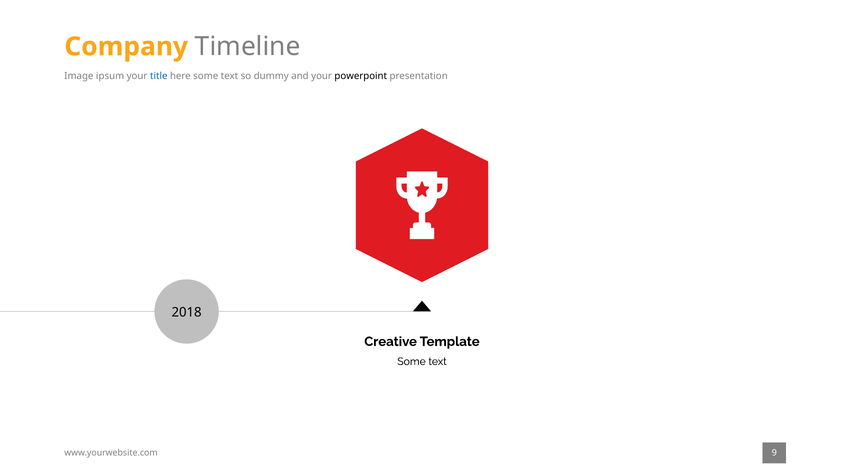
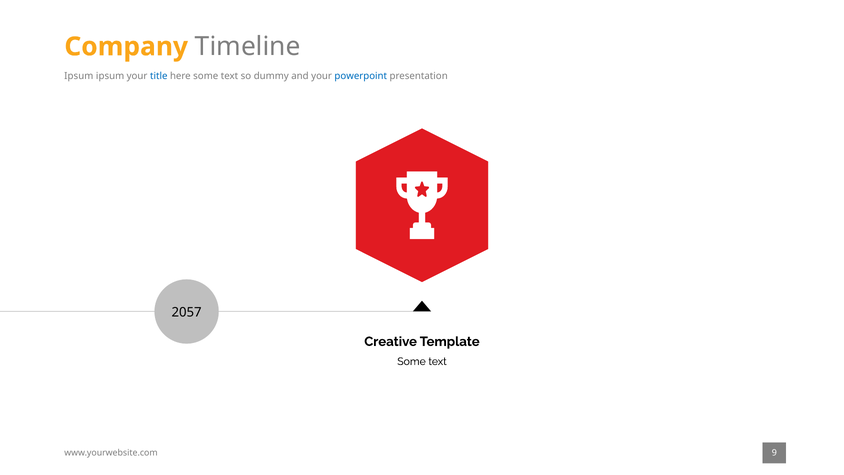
Image: Image -> Ipsum (79, 76)
powerpoint colour: black -> blue (361, 76)
2018: 2018 -> 2057 (187, 312)
